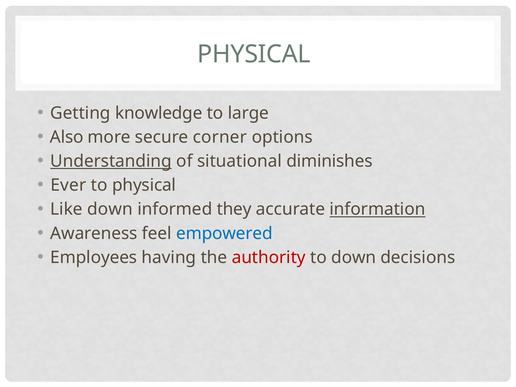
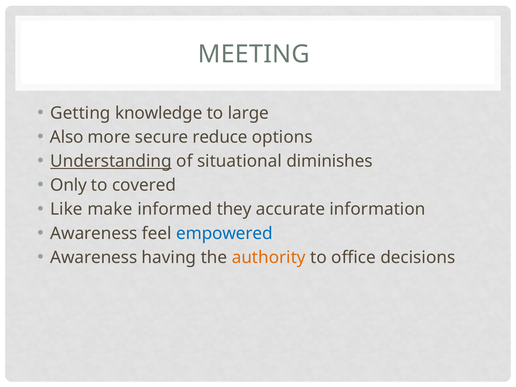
PHYSICAL: PHYSICAL -> MEETING (254, 54)
corner: corner -> reduce (220, 137)
Ever: Ever -> Only (69, 185)
to physical: physical -> covered (144, 185)
Like down: down -> make (110, 209)
information underline: present -> none (378, 209)
Employees: Employees -> Awareness (94, 257)
authority colour: red -> orange (269, 257)
to down: down -> office (354, 257)
